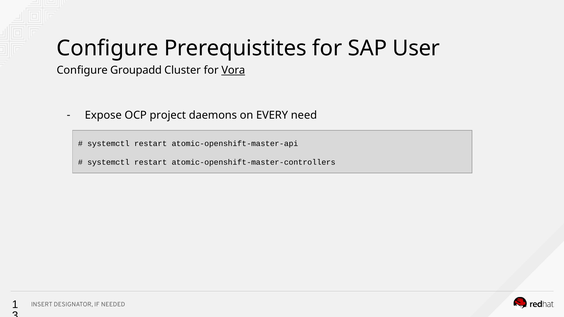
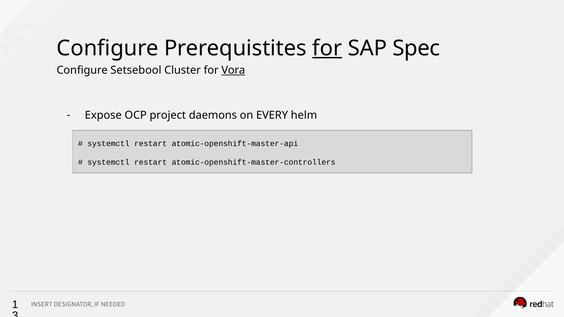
for underline: none -> present (327, 48)
User: User -> Spec (416, 48)
Groupadd: Groupadd -> Setsebool (136, 70)
need: need -> helm (304, 115)
